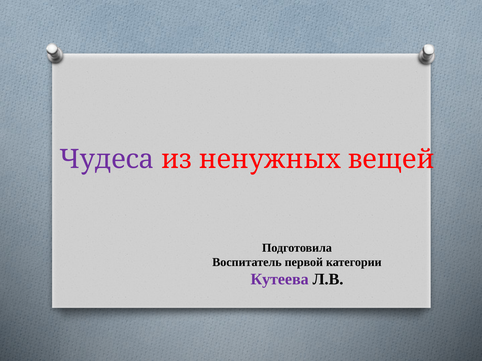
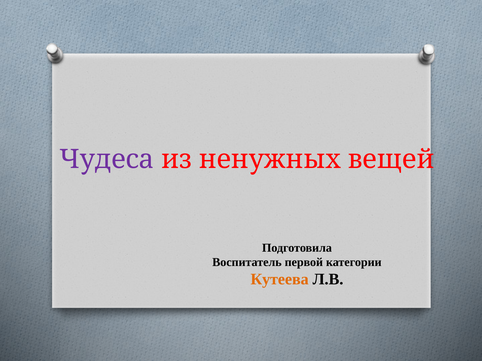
Кутеева colour: purple -> orange (280, 280)
